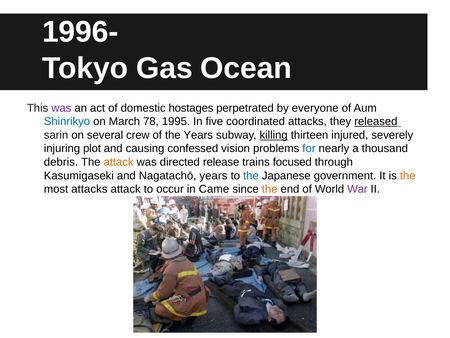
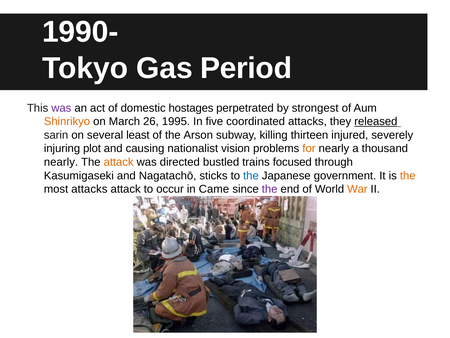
1996-: 1996- -> 1990- (80, 32)
Ocean: Ocean -> Period (246, 68)
everyone: everyone -> strongest (315, 108)
Shinrikyo colour: blue -> orange (67, 121)
78: 78 -> 26 (151, 121)
crew: crew -> least (138, 135)
the Years: Years -> Arson (198, 135)
killing underline: present -> none (274, 135)
confessed: confessed -> nationalist (193, 148)
for colour: blue -> orange (309, 148)
debris: debris -> nearly (61, 162)
release: release -> bustled (221, 162)
Nagatachō years: years -> sticks (214, 175)
the colour: orange -> purple (270, 189)
War colour: purple -> orange (357, 189)
